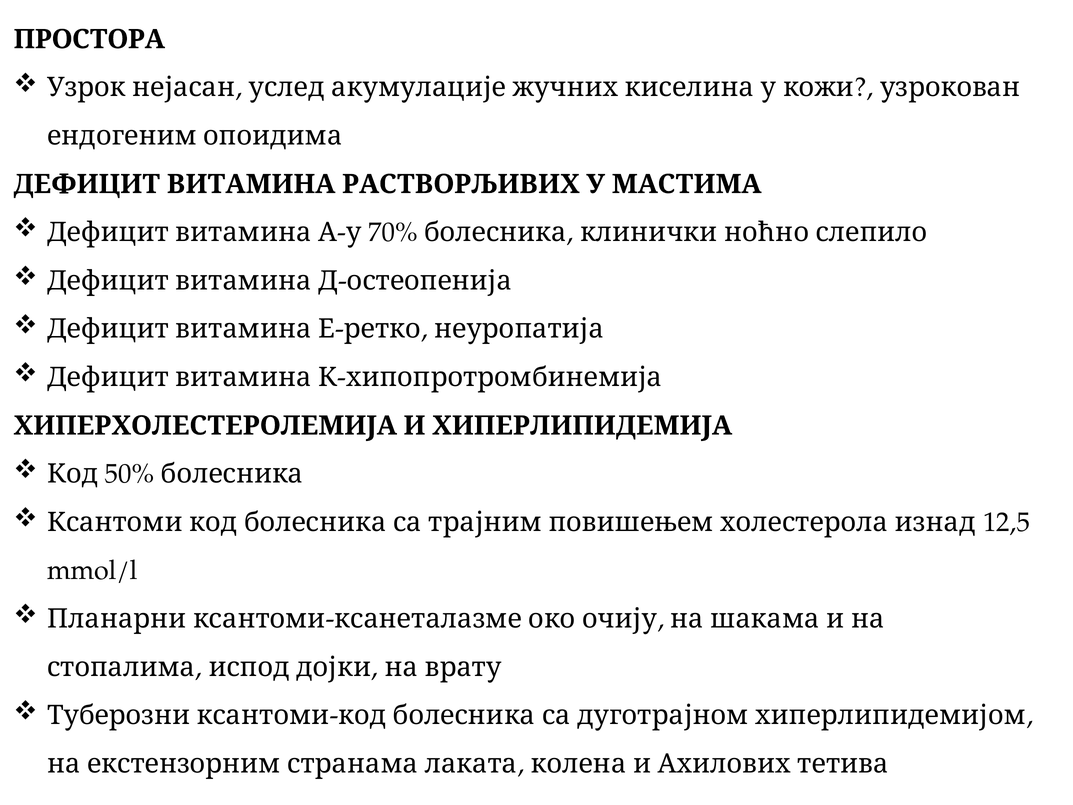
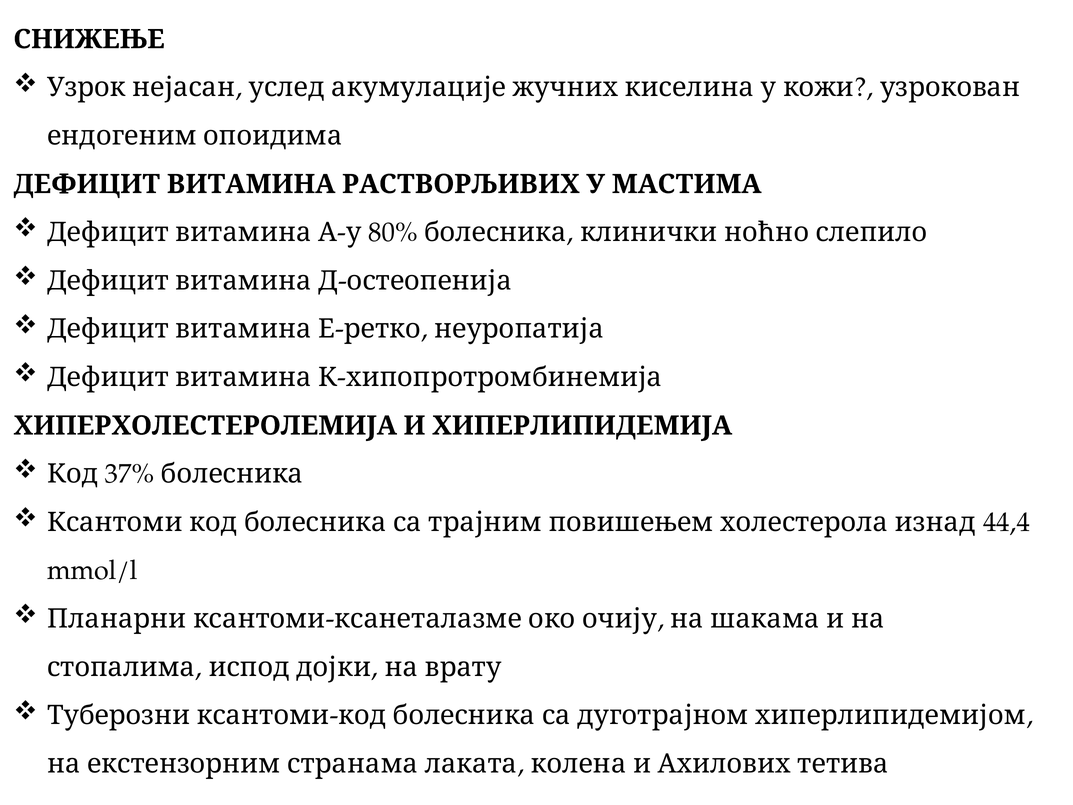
ПРОСТОРА: ПРОСТОРА -> СНИЖЕЊЕ (89, 39)
70%: 70% -> 80% (393, 232)
50%: 50% -> 37% (130, 474)
12,5: 12,5 -> 44,4 (1006, 522)
